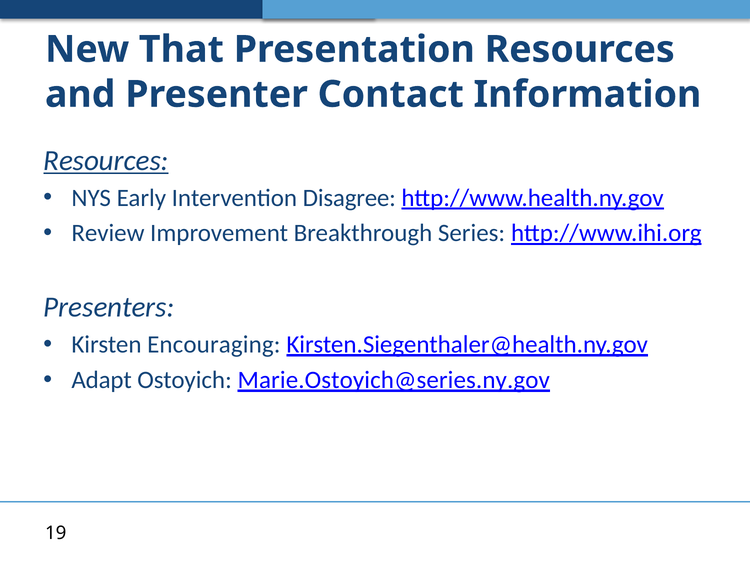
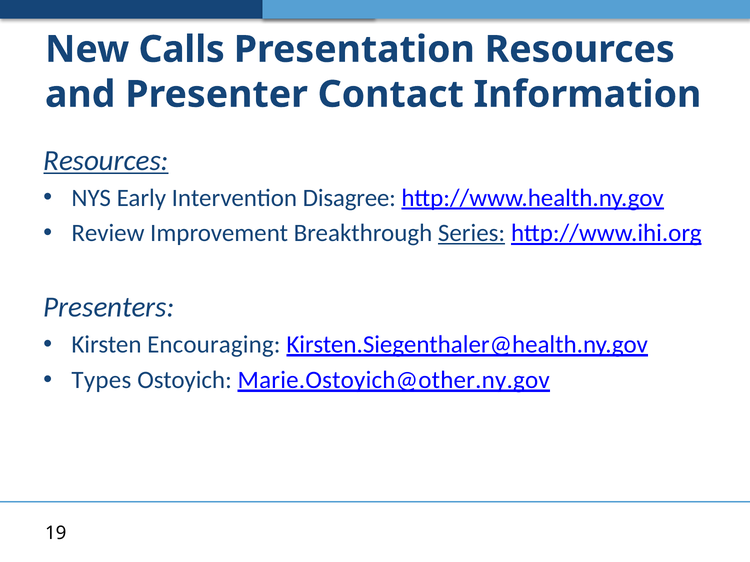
That: That -> Calls (182, 50)
Series underline: none -> present (472, 233)
Adapt: Adapt -> Types (101, 380)
Marie.Ostoyich@series.ny.gov: Marie.Ostoyich@series.ny.gov -> Marie.Ostoyich@other.ny.gov (394, 380)
